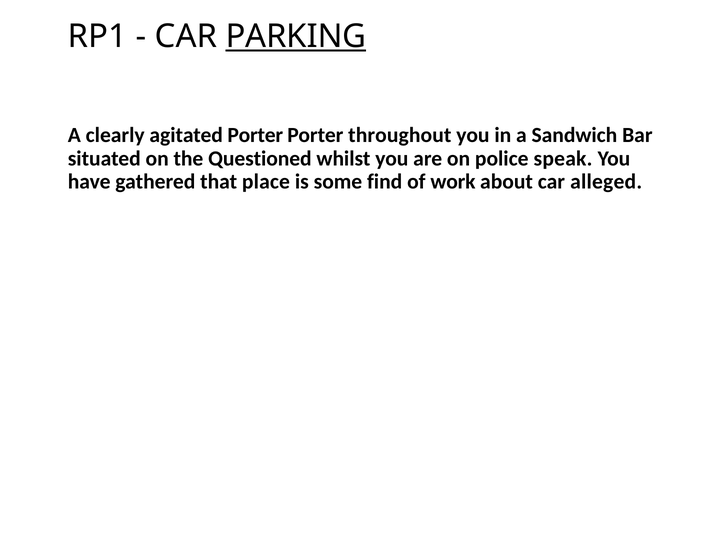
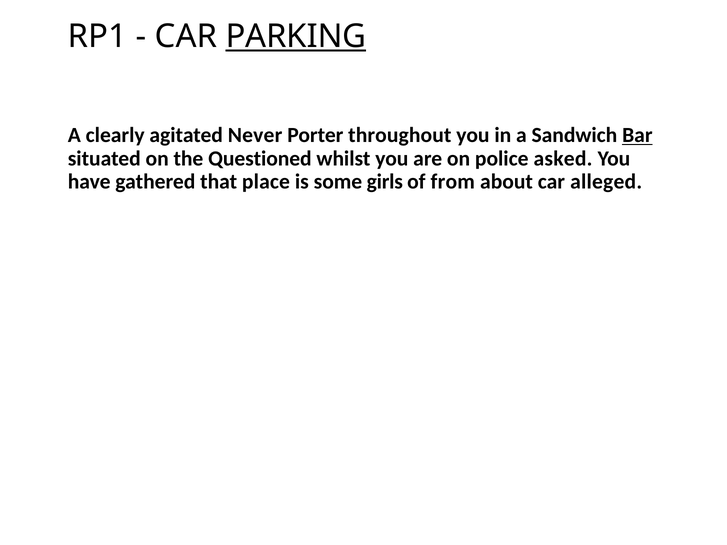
agitated Porter: Porter -> Never (255, 135)
Bar underline: none -> present (637, 135)
speak: speak -> asked (563, 159)
find: find -> girls (385, 182)
work: work -> from (453, 182)
